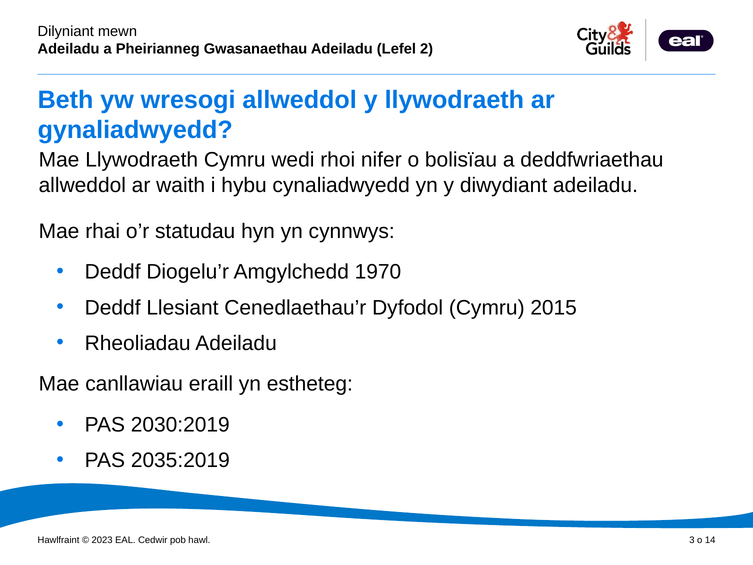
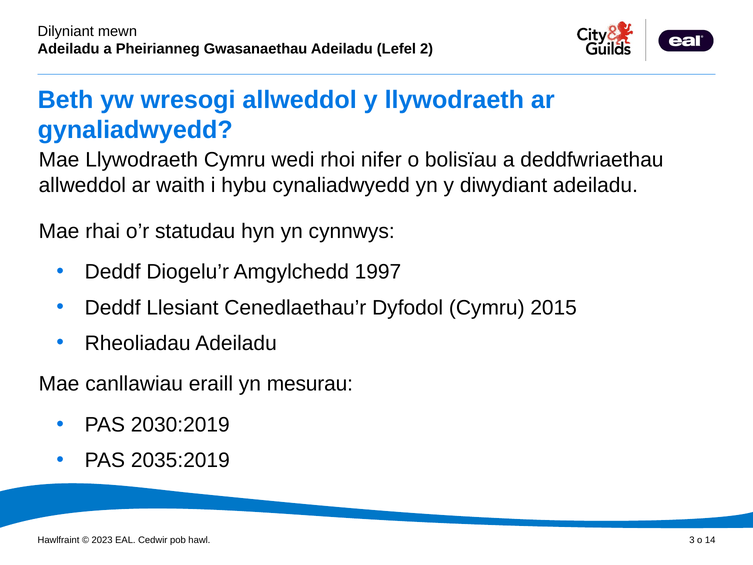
1970: 1970 -> 1997 (378, 272)
estheteg: estheteg -> mesurau (310, 384)
